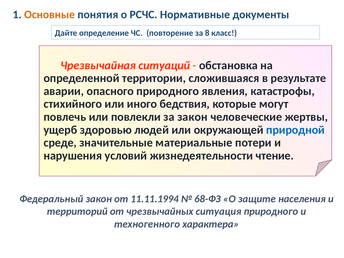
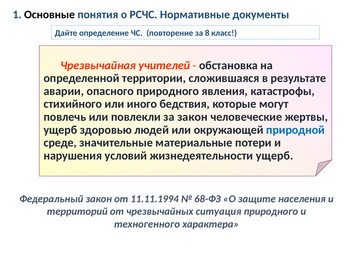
Основные colour: orange -> black (49, 15)
ситуаций: ситуаций -> учителей (164, 65)
жизнедеятельности чтение: чтение -> ущерб (275, 156)
